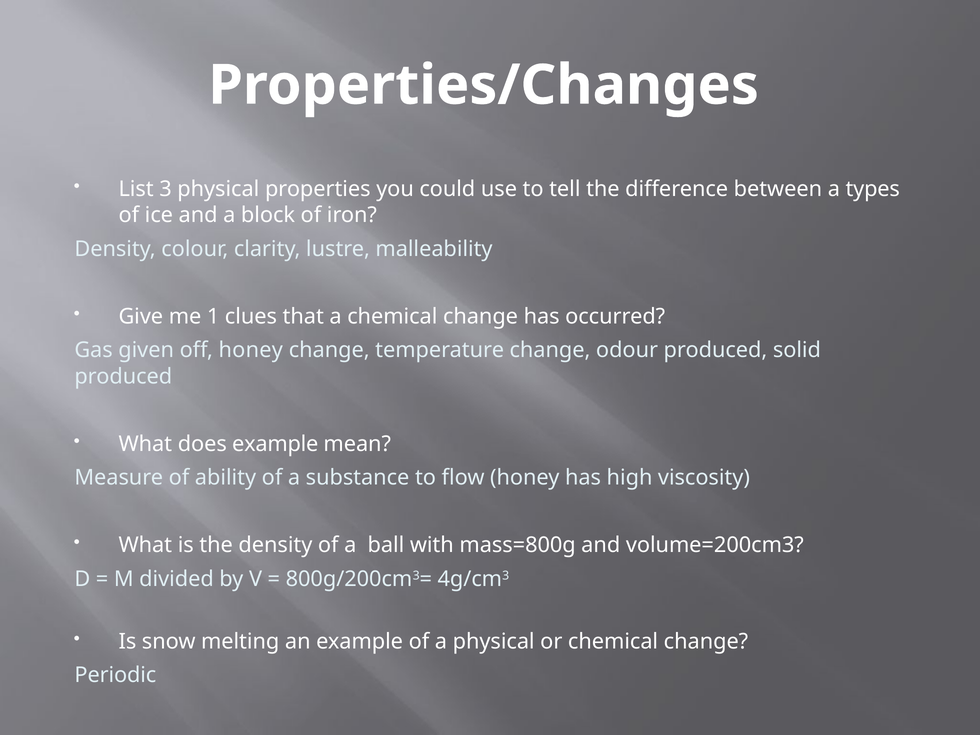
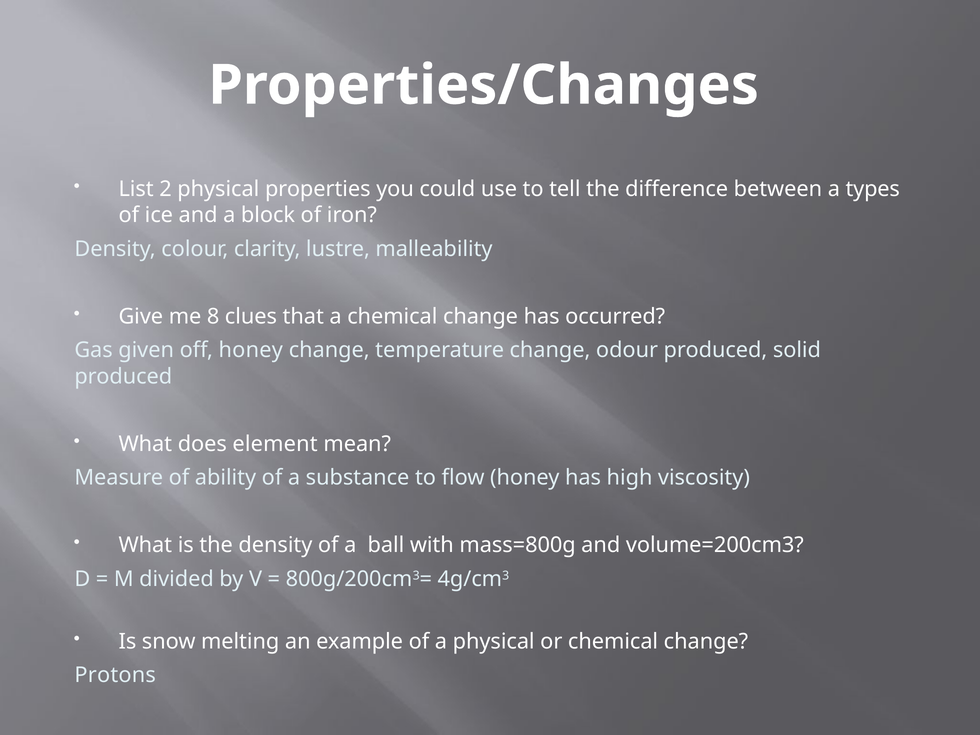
3: 3 -> 2 (166, 189)
1: 1 -> 8 (213, 317)
does example: example -> element (275, 444)
Periodic: Periodic -> Protons (115, 675)
